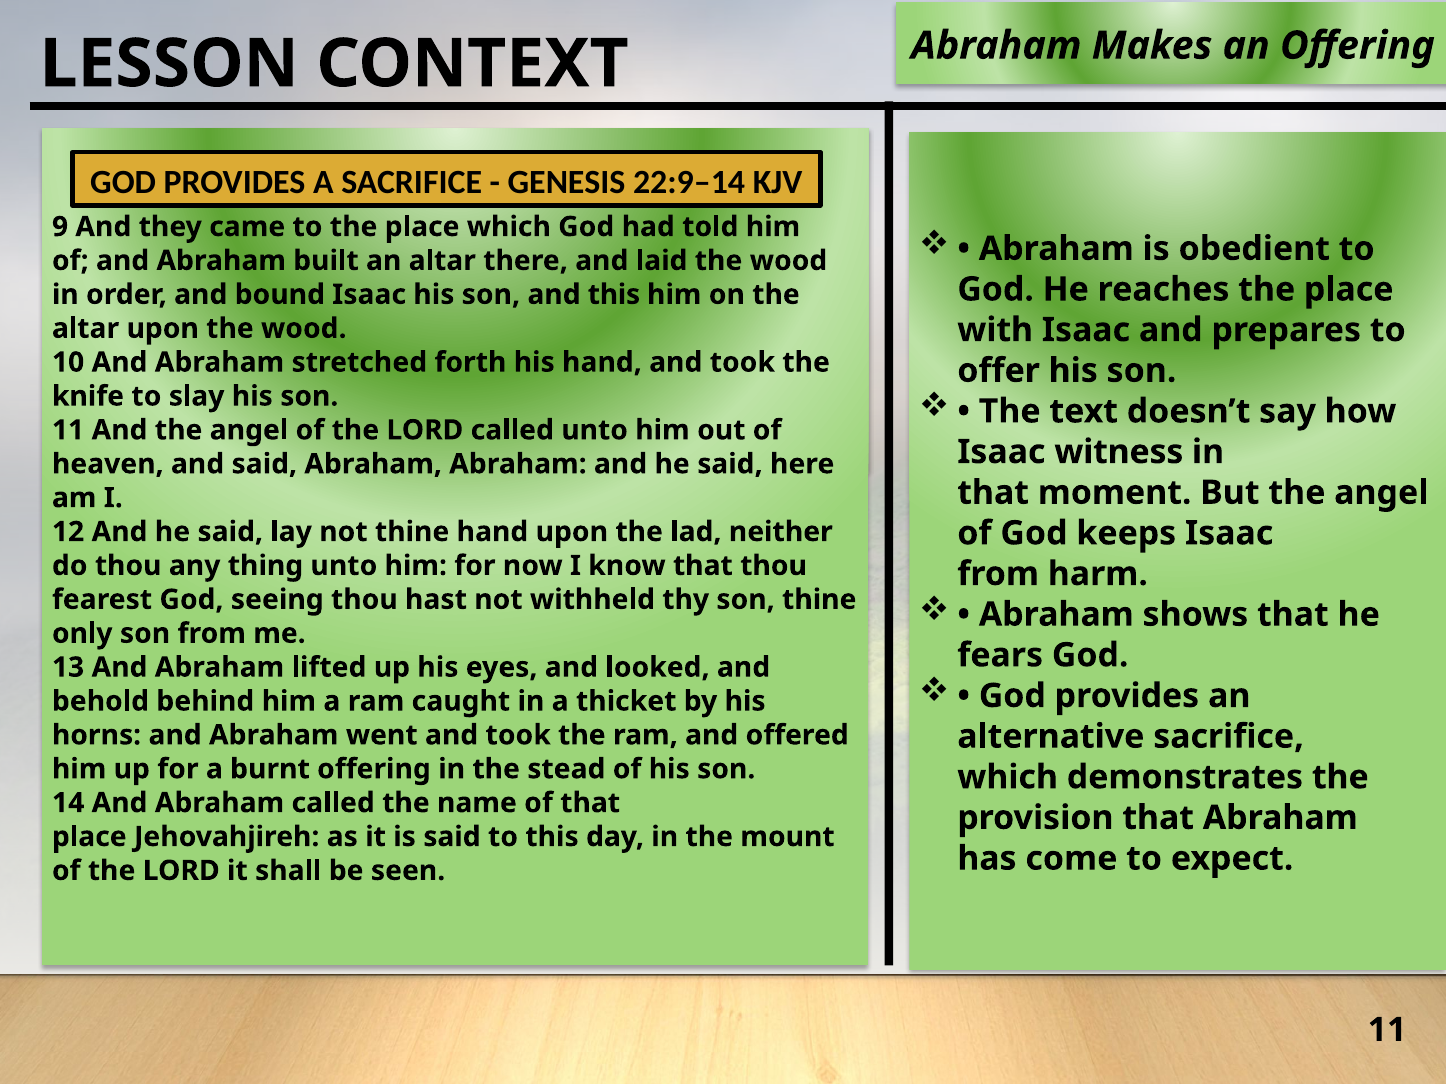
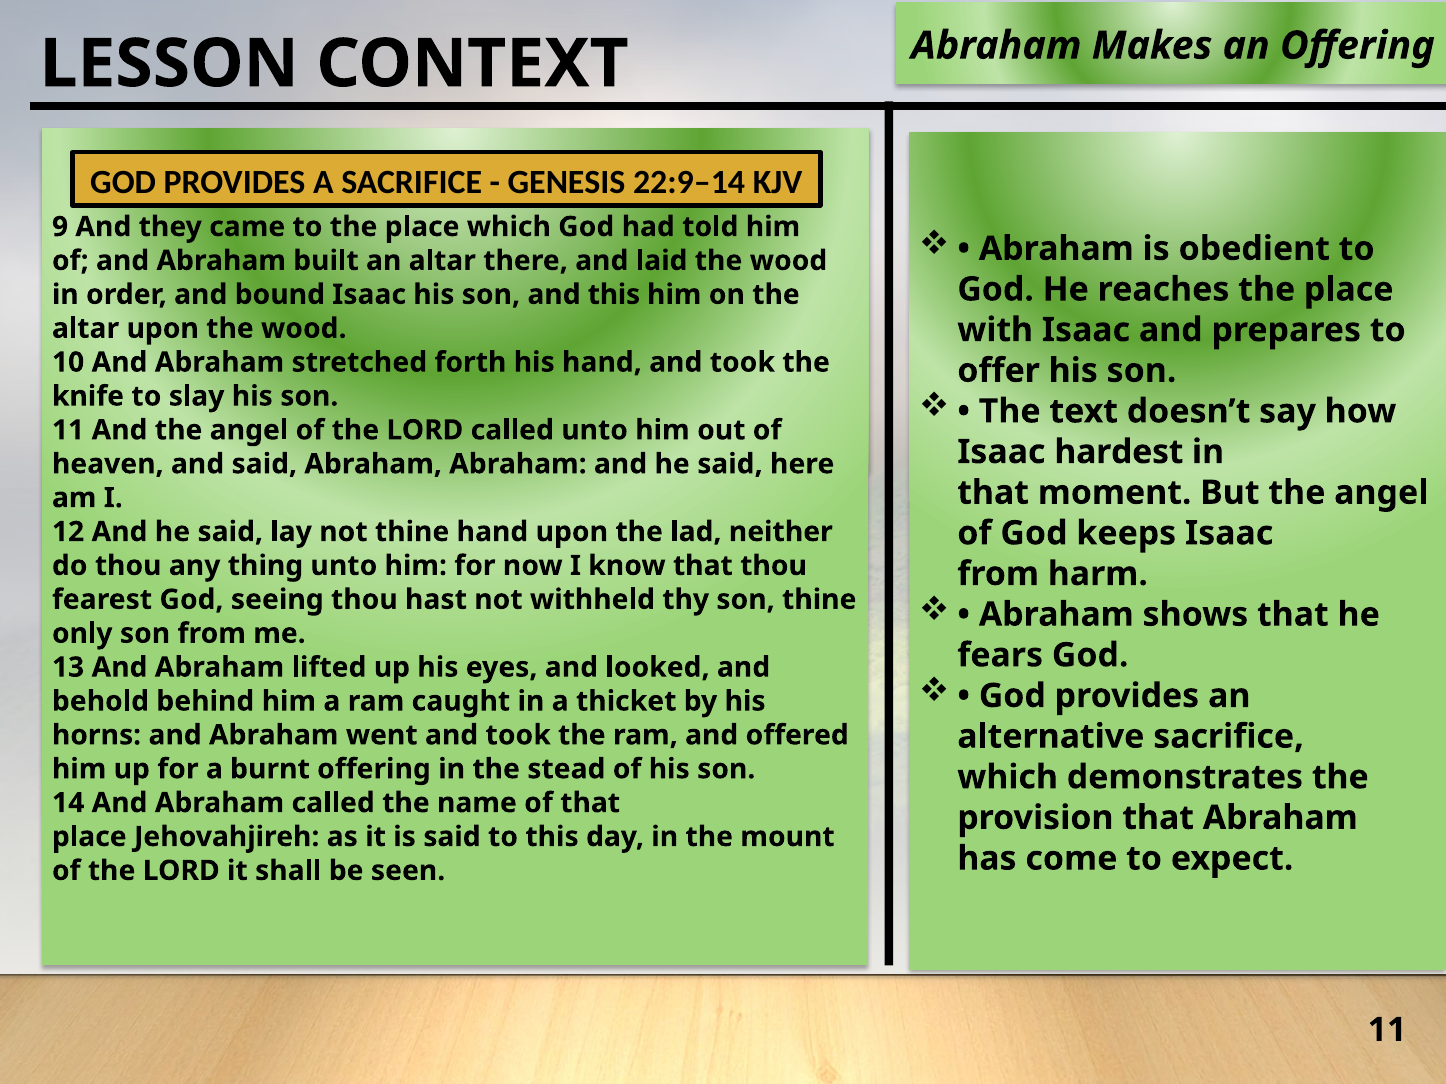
witness: witness -> hardest (1119, 452)
